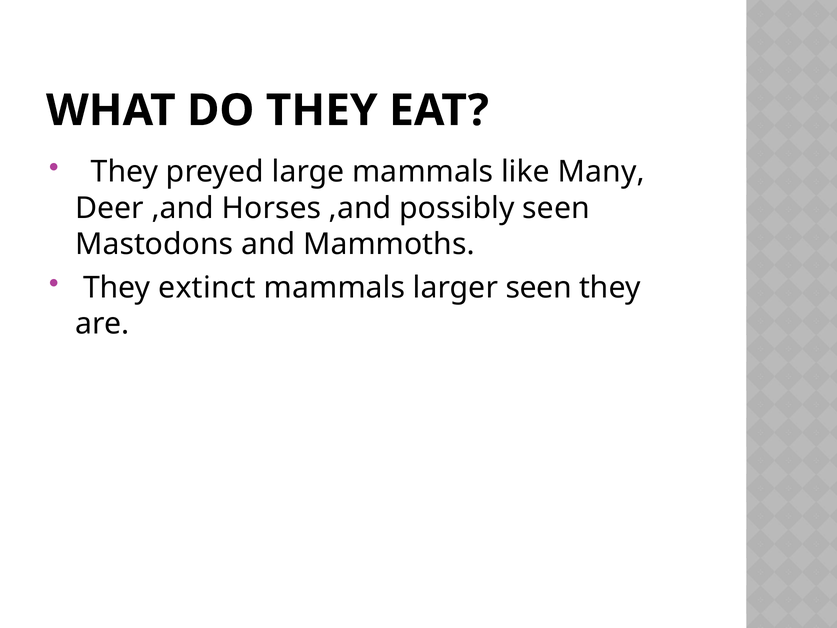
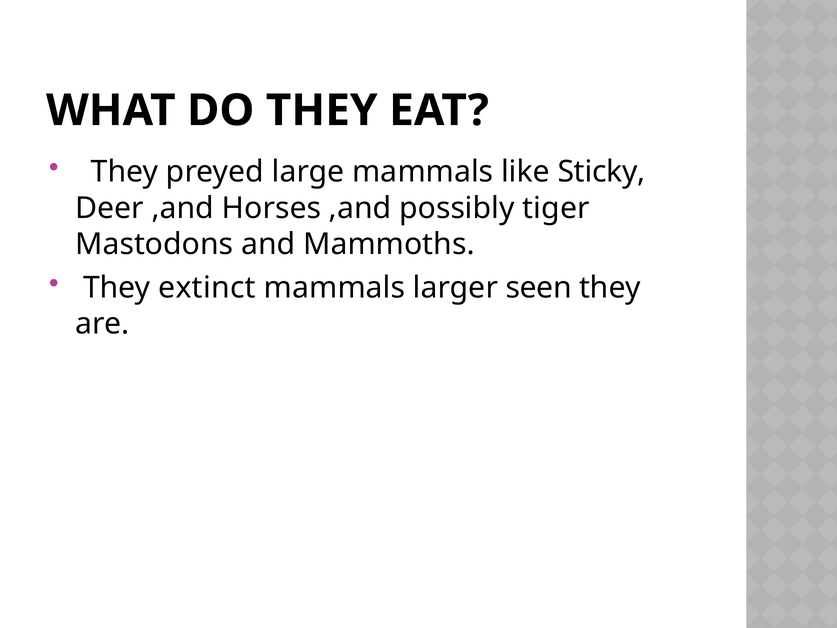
Many: Many -> Sticky (601, 172)
possibly seen: seen -> tiger (556, 208)
